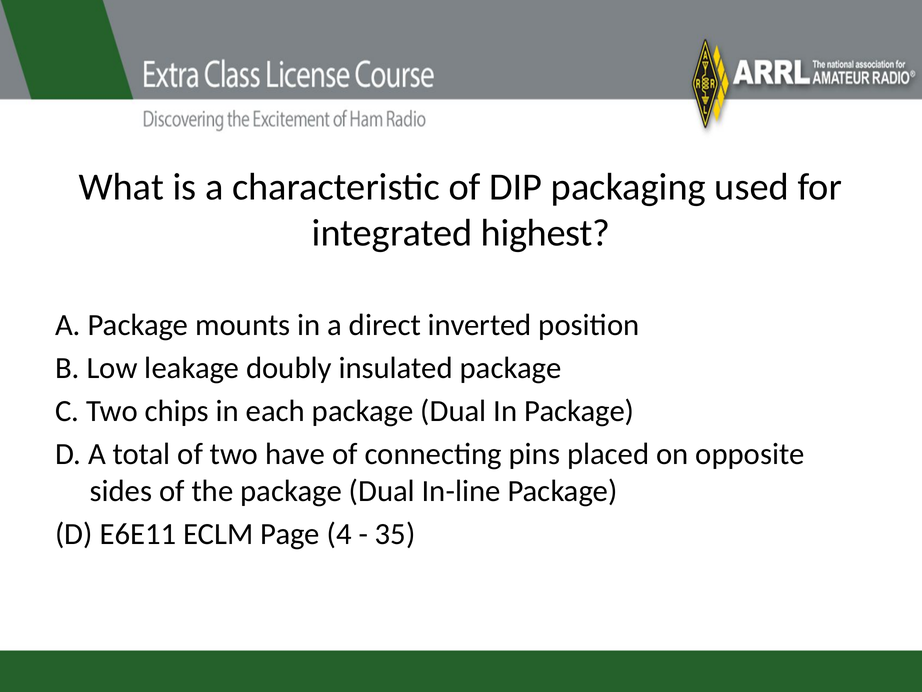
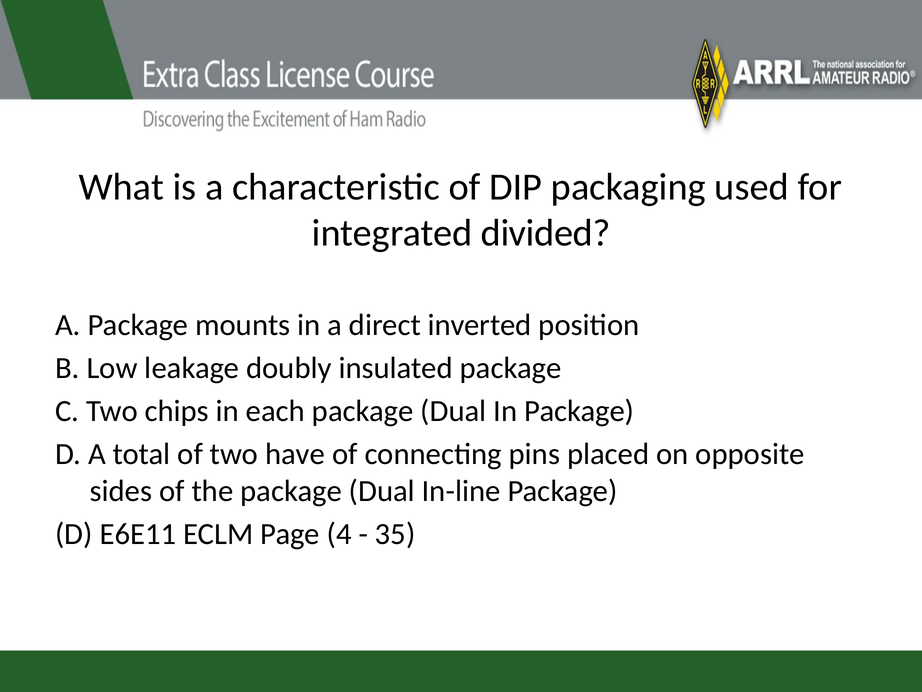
highest: highest -> divided (546, 233)
